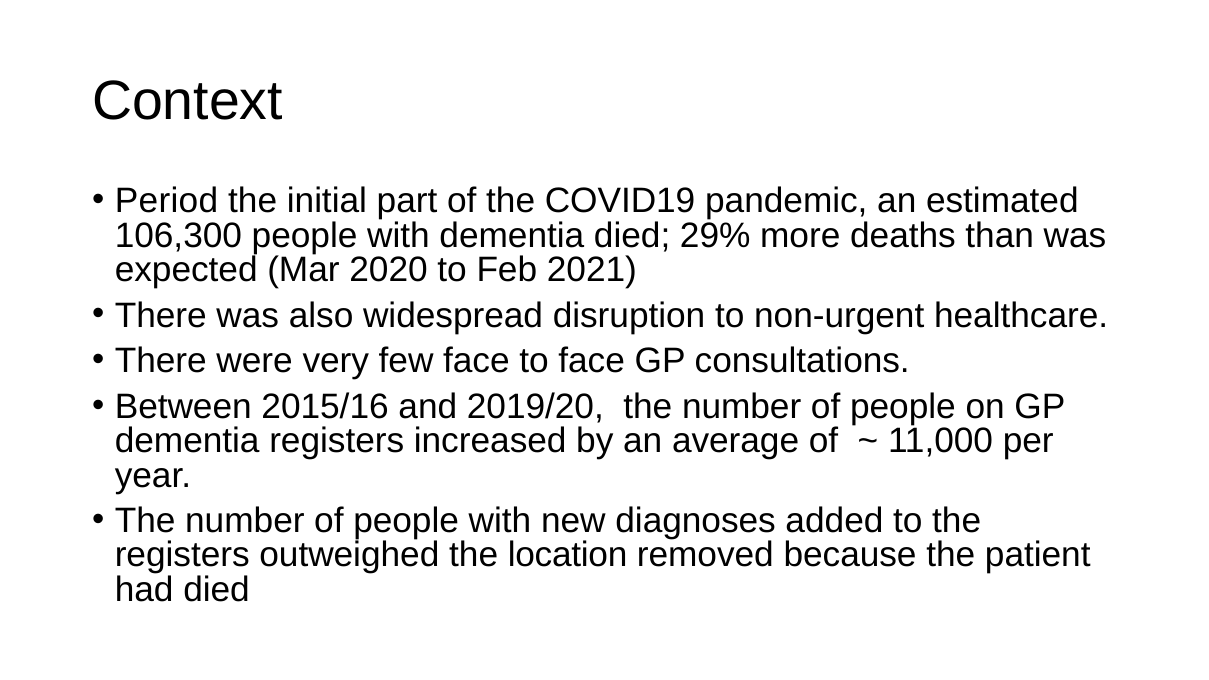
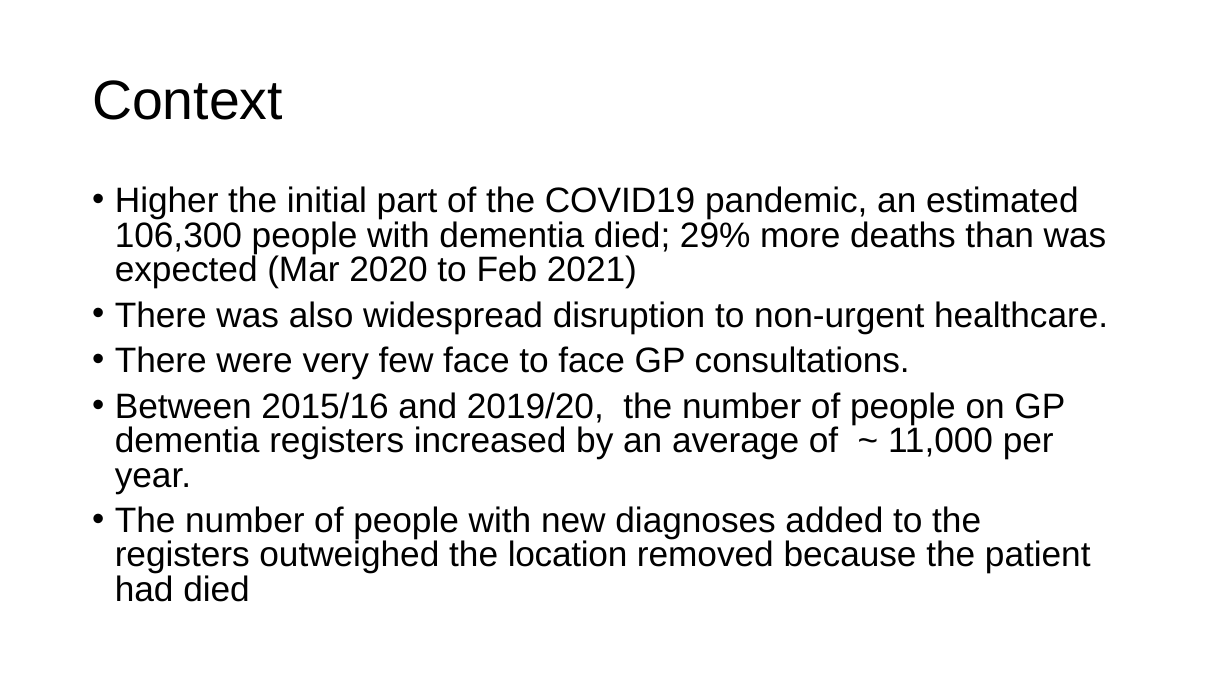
Period: Period -> Higher (167, 201)
